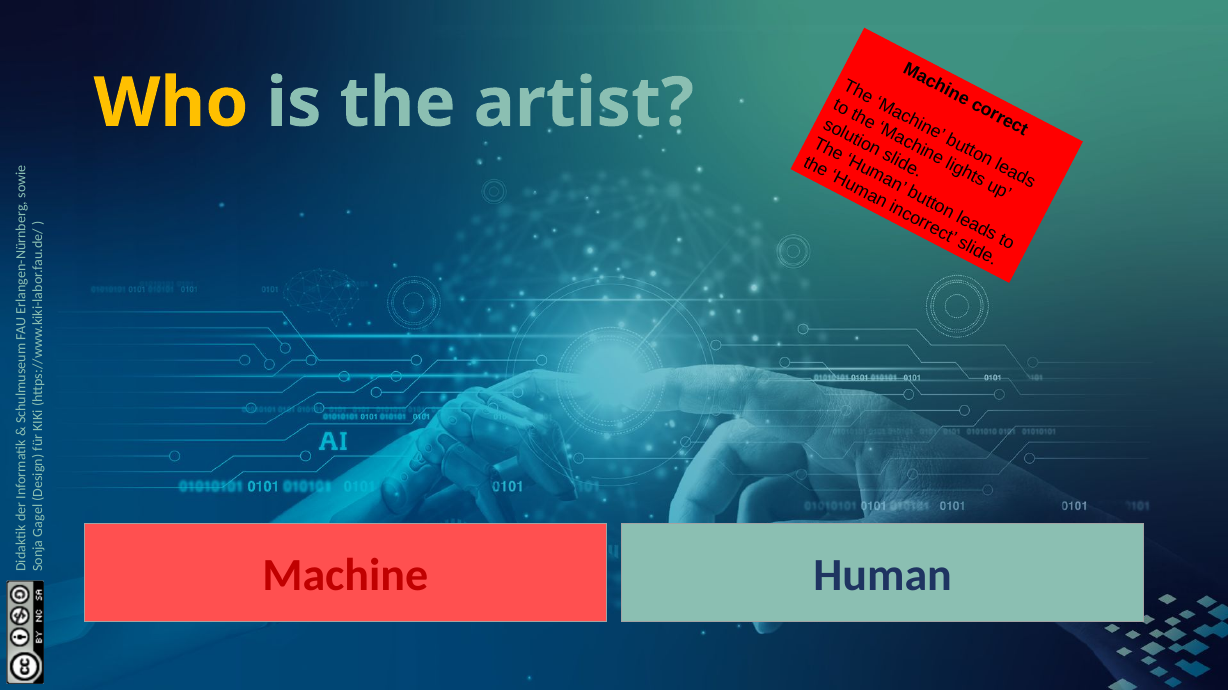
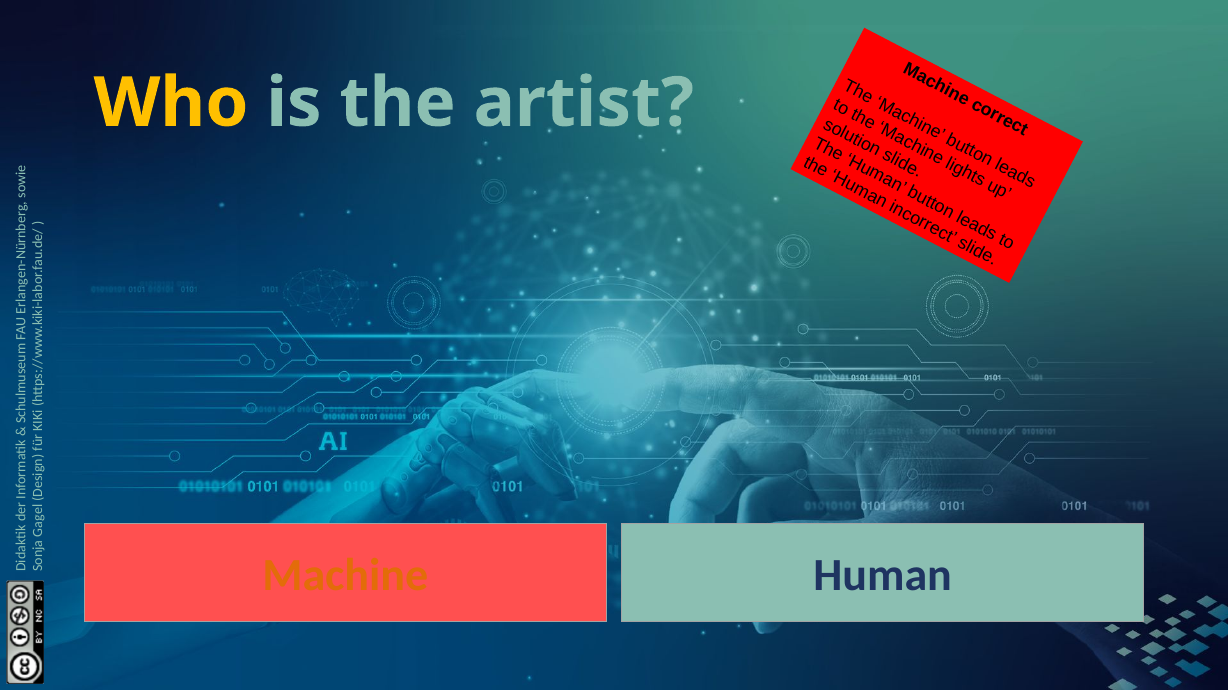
Machine colour: red -> orange (345, 576)
